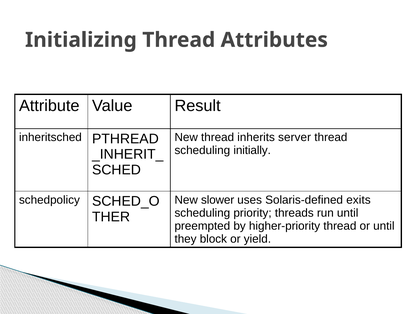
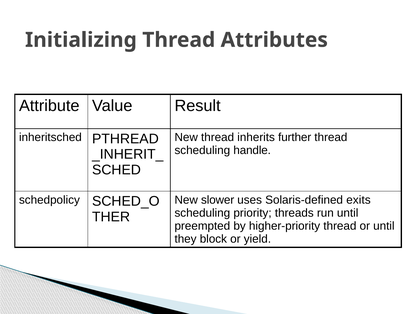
server: server -> further (295, 138)
initially: initially -> handle (252, 151)
